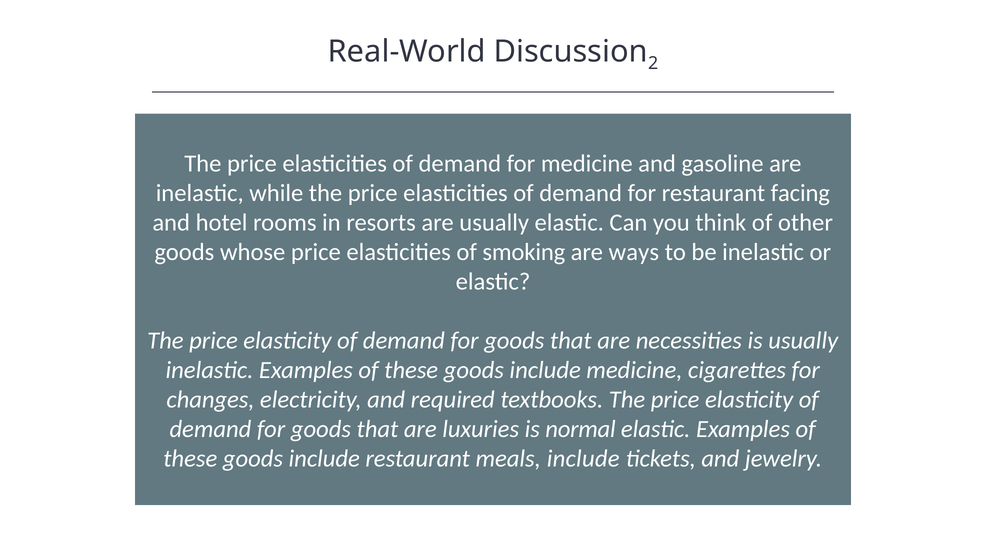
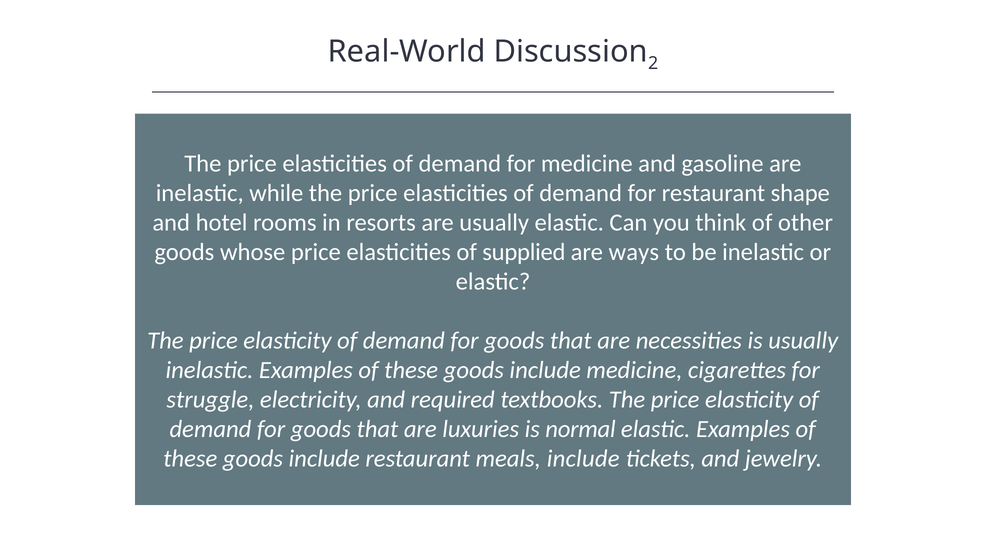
facing: facing -> shape (800, 193)
smoking: smoking -> supplied (524, 252)
changes: changes -> struggle (210, 400)
